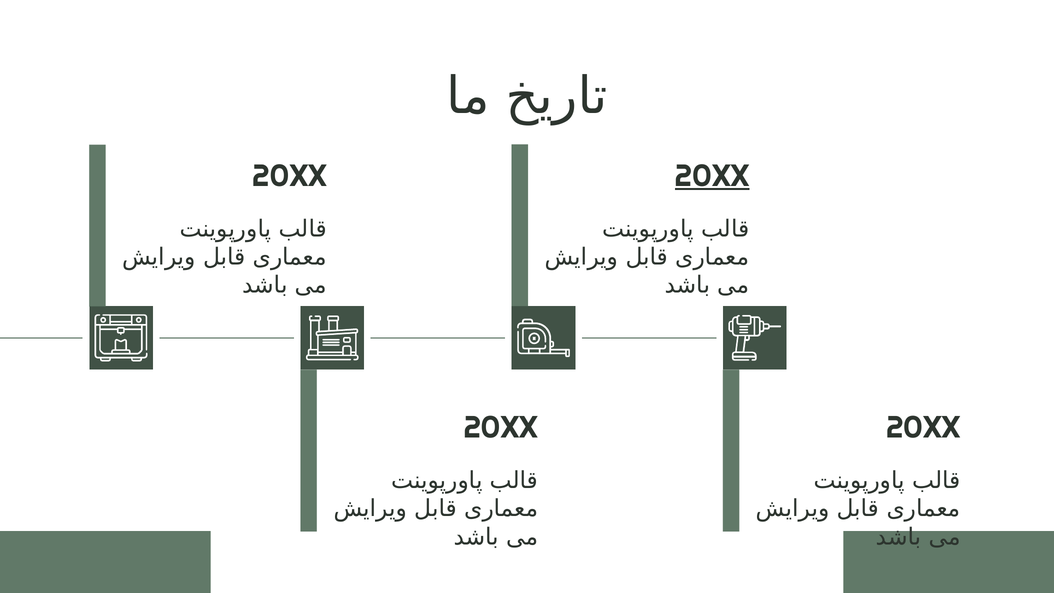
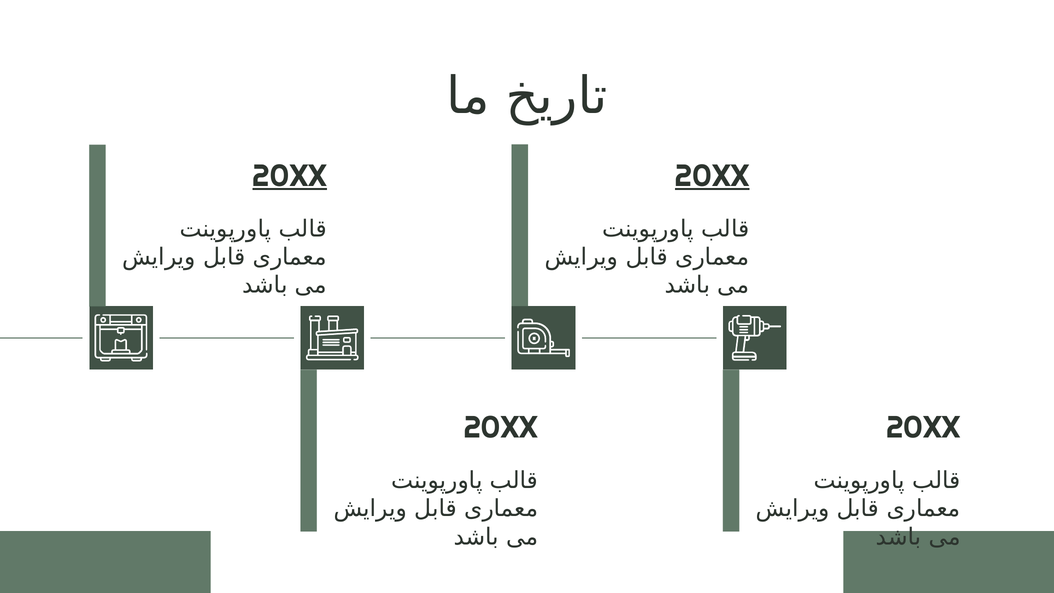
20XX underline: none -> present (290, 176)
